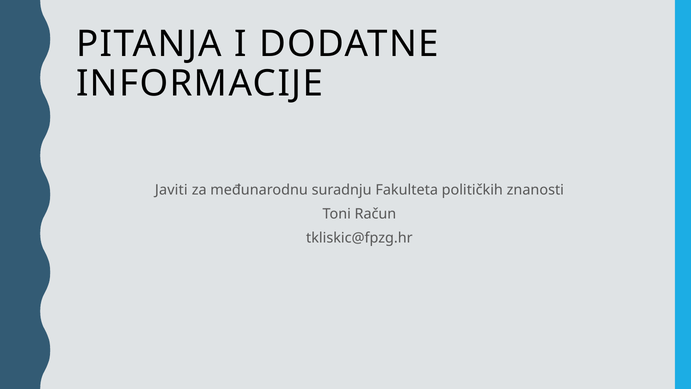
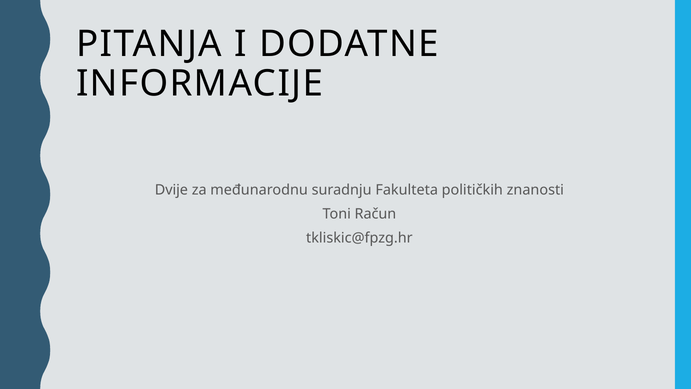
Javiti: Javiti -> Dvije (171, 190)
